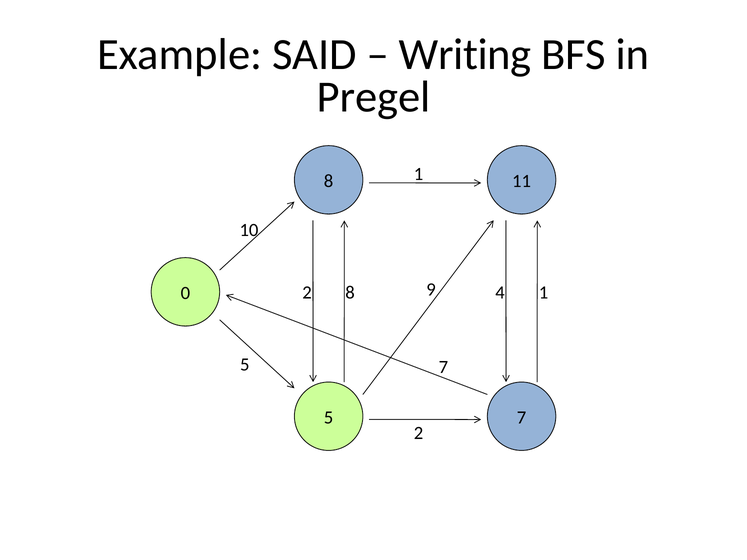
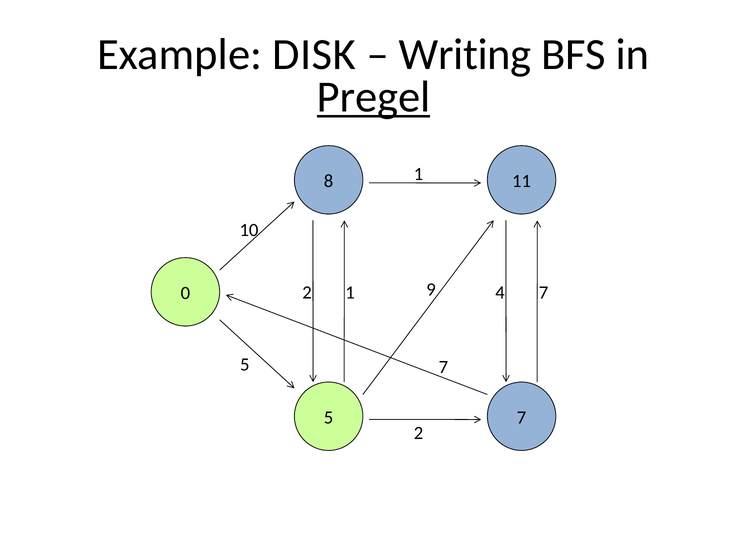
SAID: SAID -> DISK (314, 54)
Pregel underline: none -> present (374, 97)
8: 8 -> 1 (350, 293)
4 1: 1 -> 7 (544, 293)
